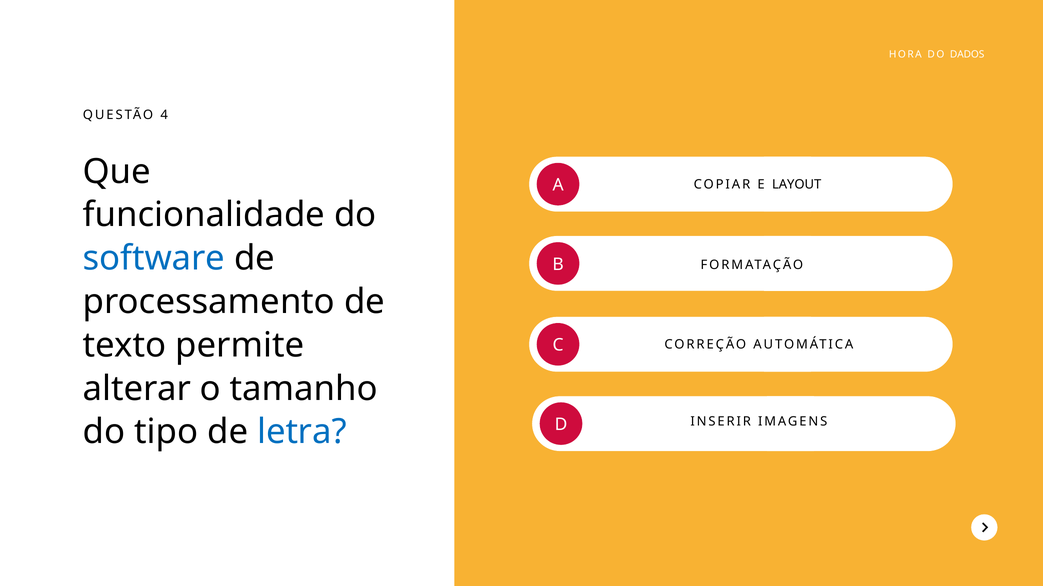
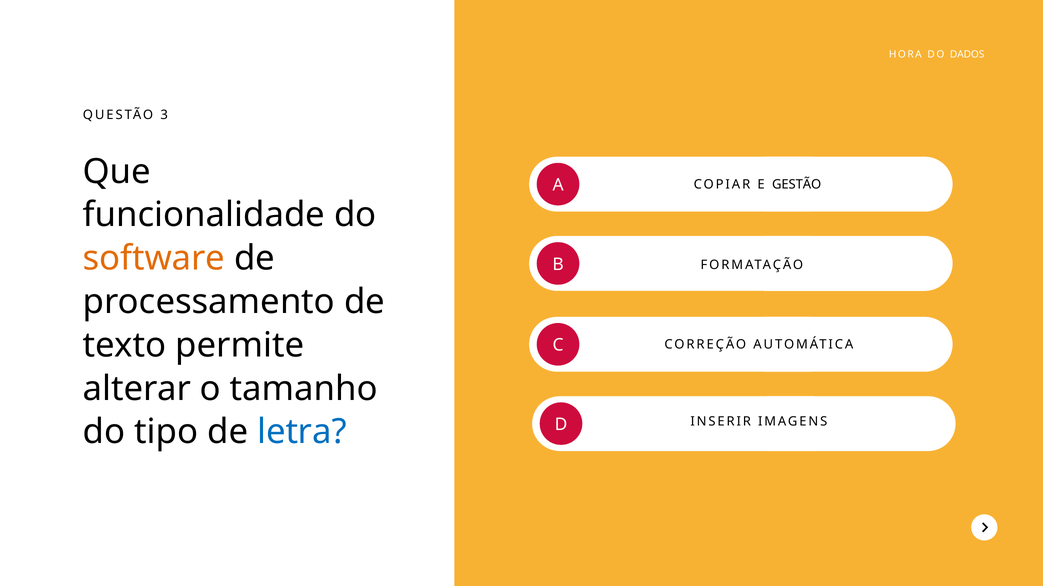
4: 4 -> 3 (164, 115)
LAYOUT: LAYOUT -> GESTÃO (797, 185)
software colour: blue -> orange (154, 259)
